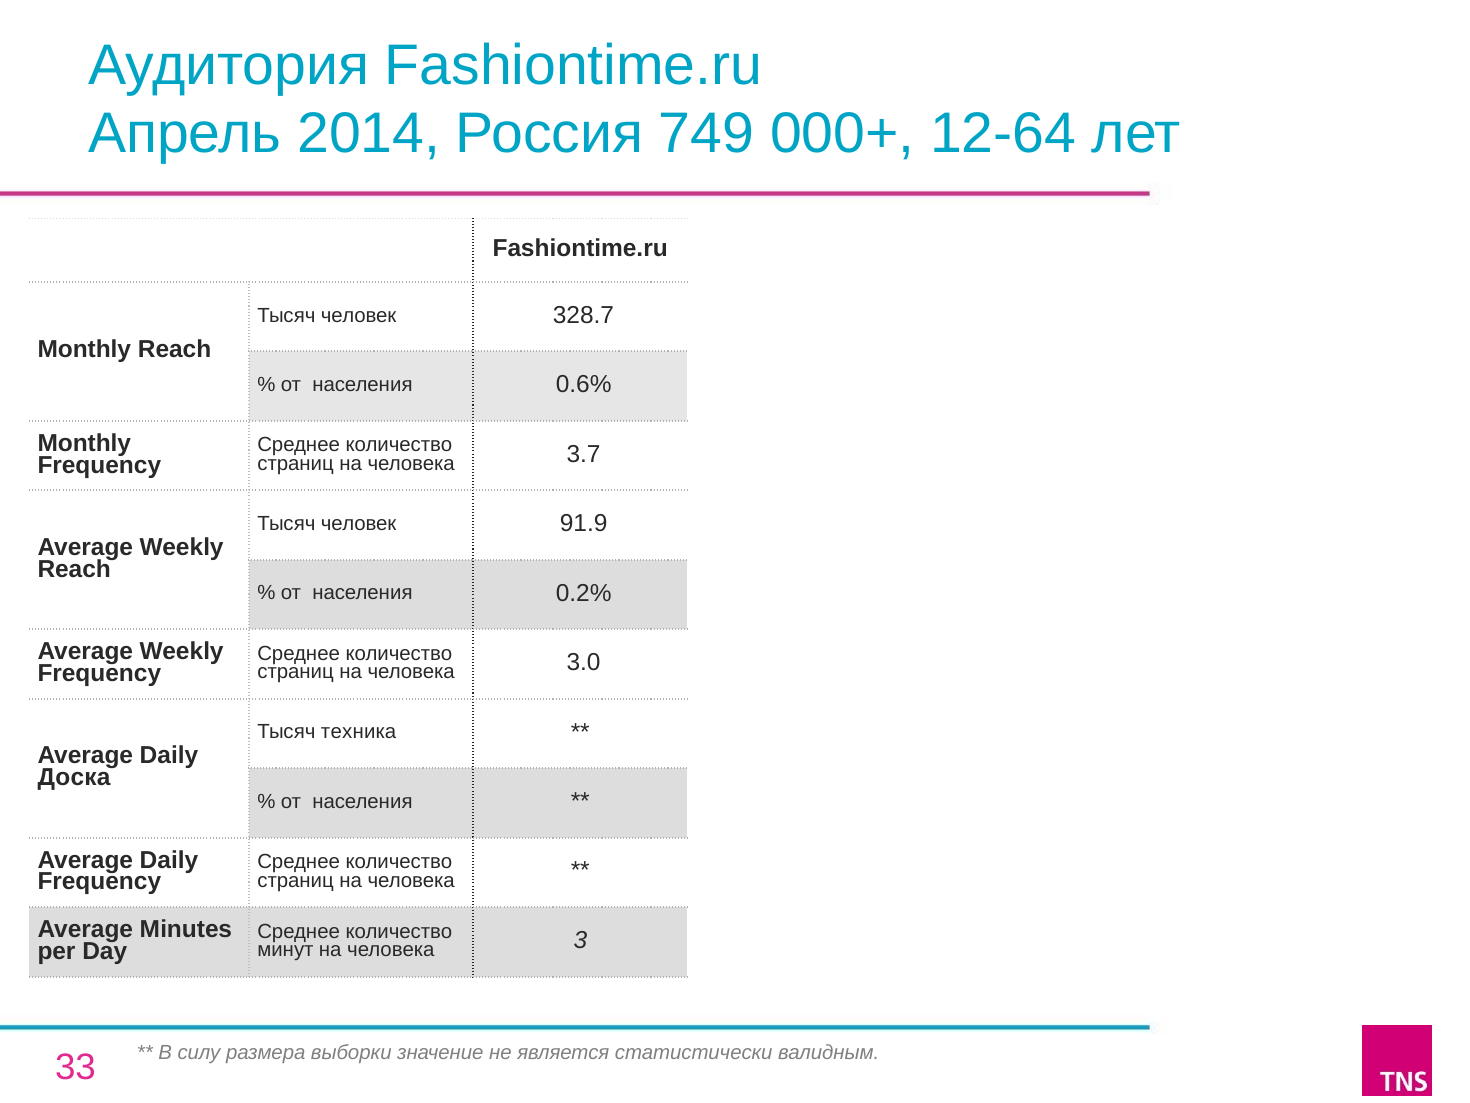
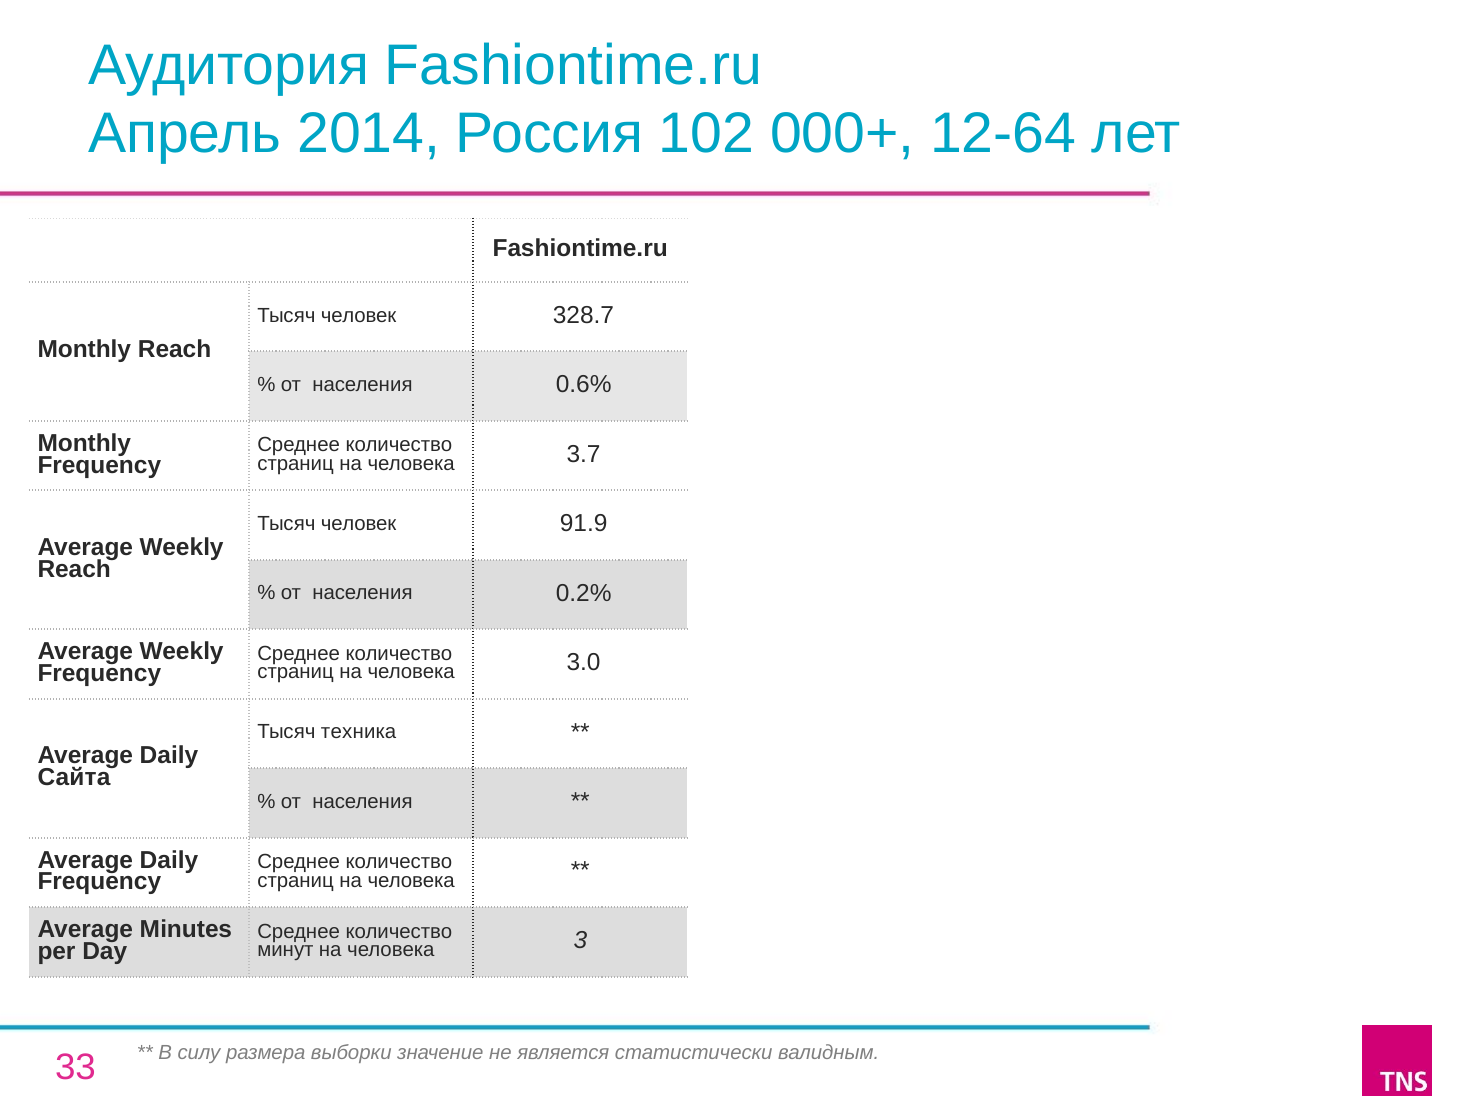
749: 749 -> 102 (707, 134)
Доска: Доска -> Сайта (74, 777)
